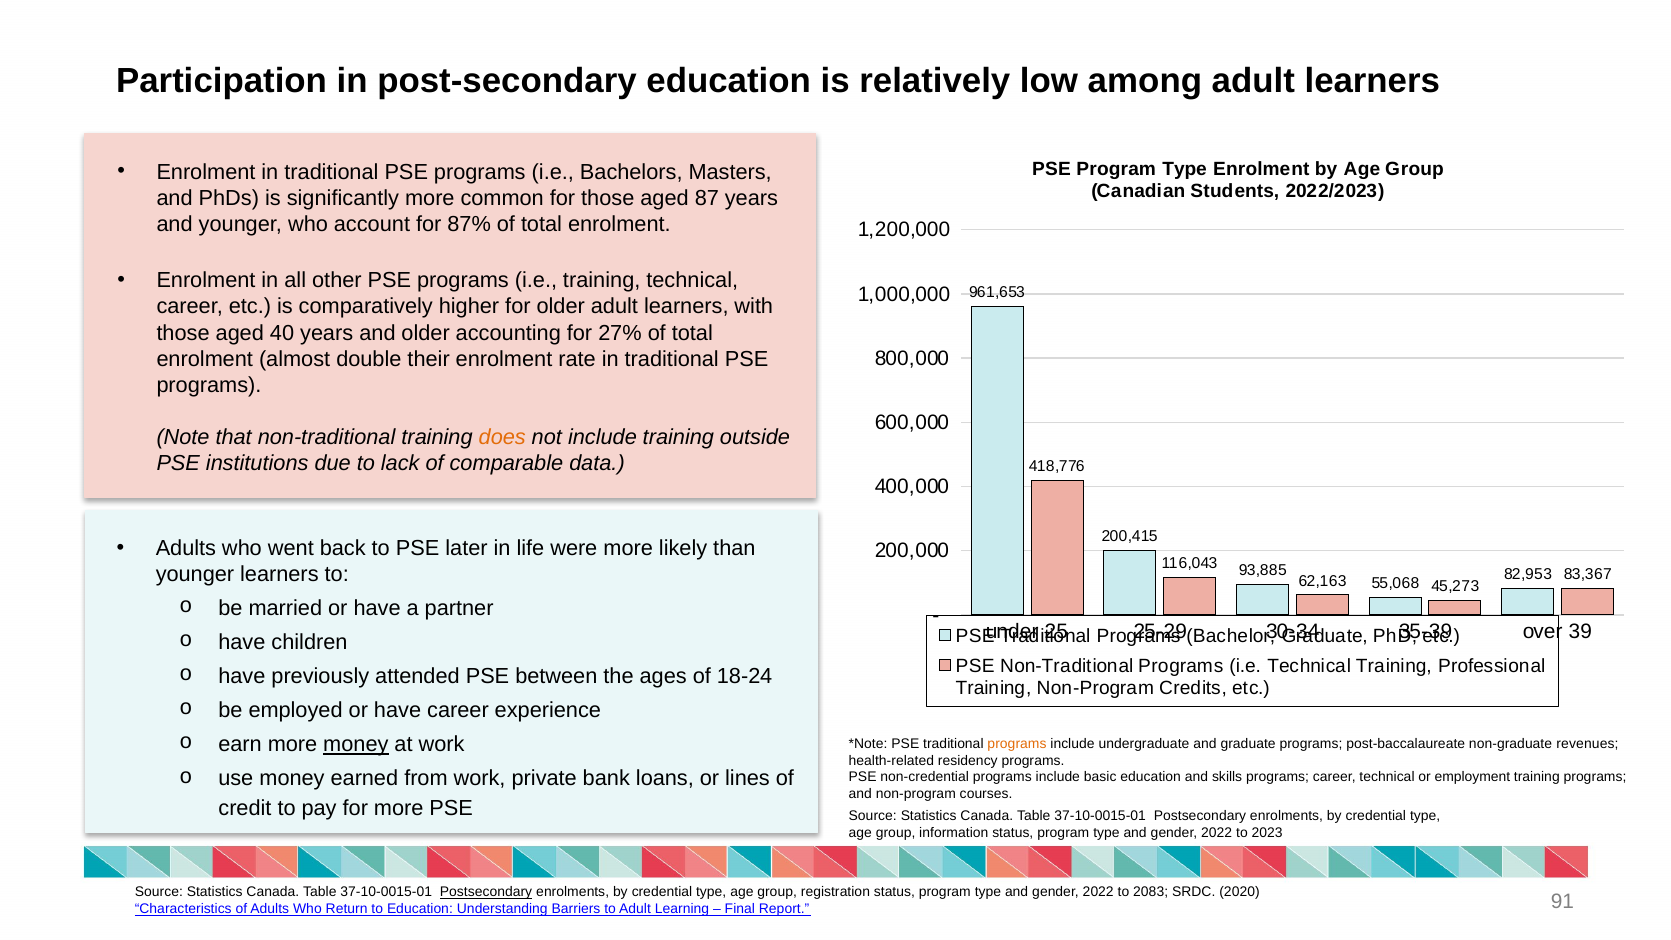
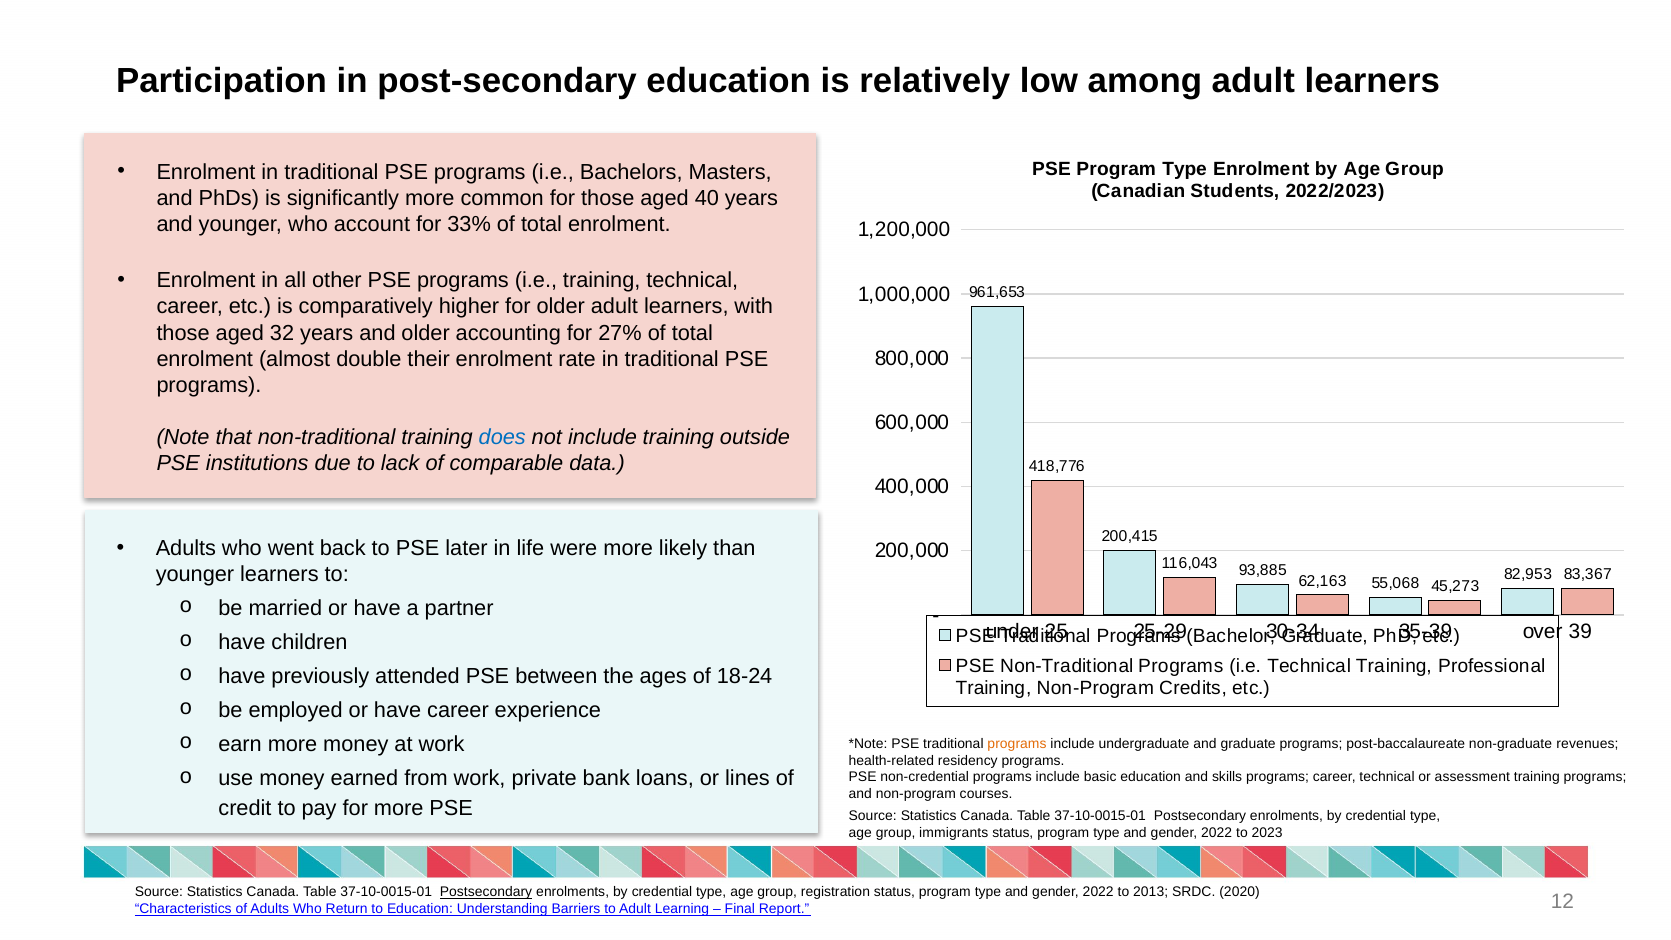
87: 87 -> 40 (707, 198)
87%: 87% -> 33% (469, 224)
40: 40 -> 32 (282, 333)
does colour: orange -> blue (502, 437)
money underline: present -> none (356, 745)
employment: employment -> assessment (1472, 777)
information: information -> immigrants (954, 833)
2083: 2083 -> 2013 (1151, 892)
91: 91 -> 12 (1562, 902)
